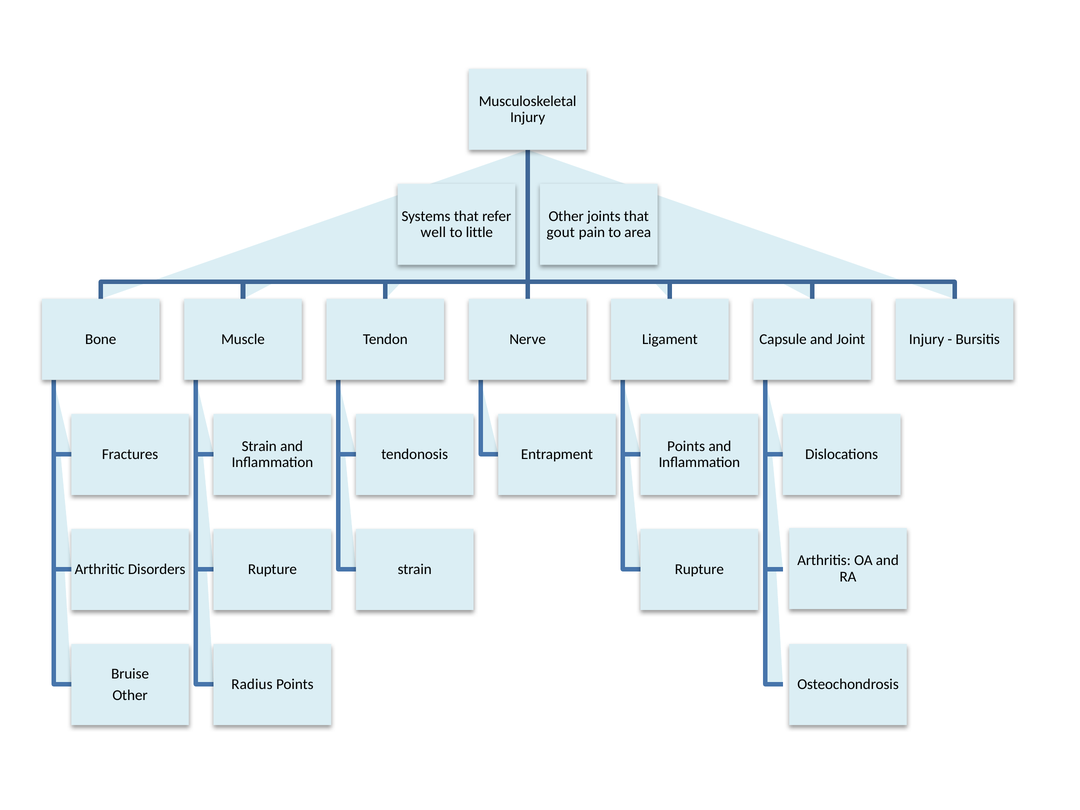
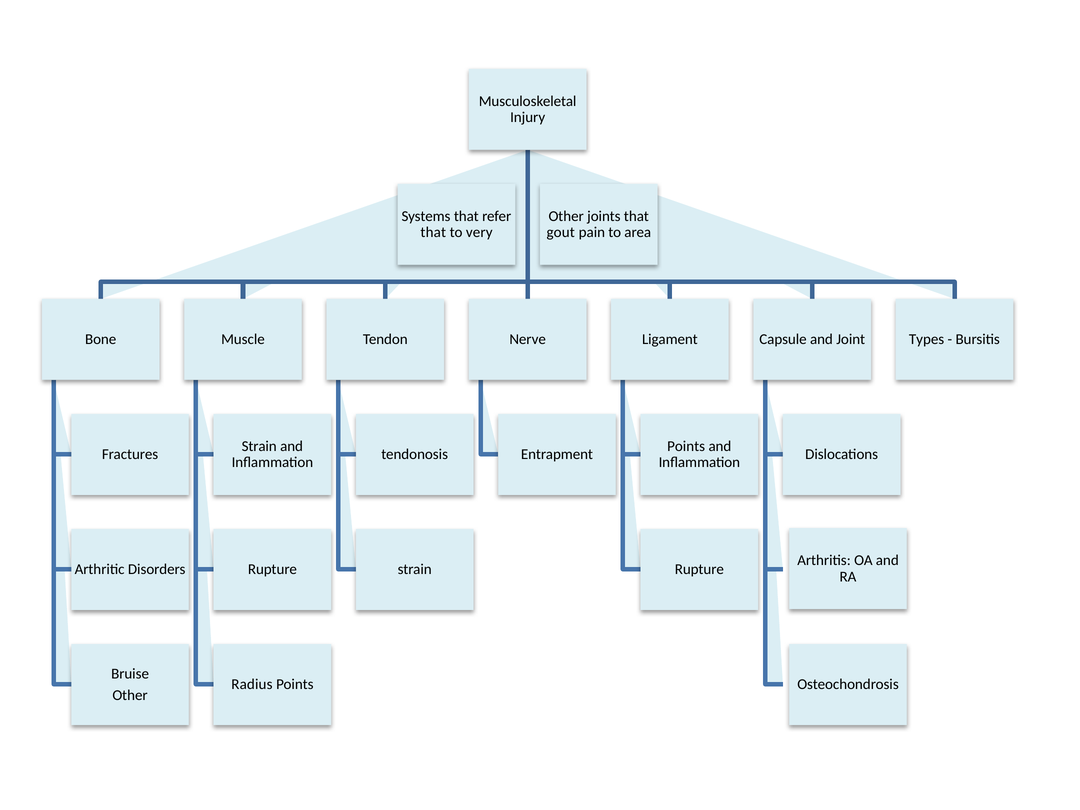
well: well -> that (433, 232)
little: little -> very (479, 232)
Injury: Injury -> Types (927, 339)
